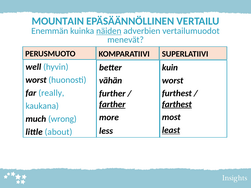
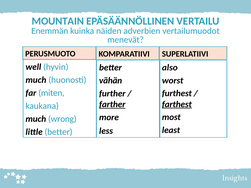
näiden underline: present -> none (109, 31)
kuin: kuin -> also (170, 68)
worst: worst -> much (36, 80)
really: really -> miten (51, 93)
least underline: present -> none (171, 130)
little about: about -> better (59, 132)
